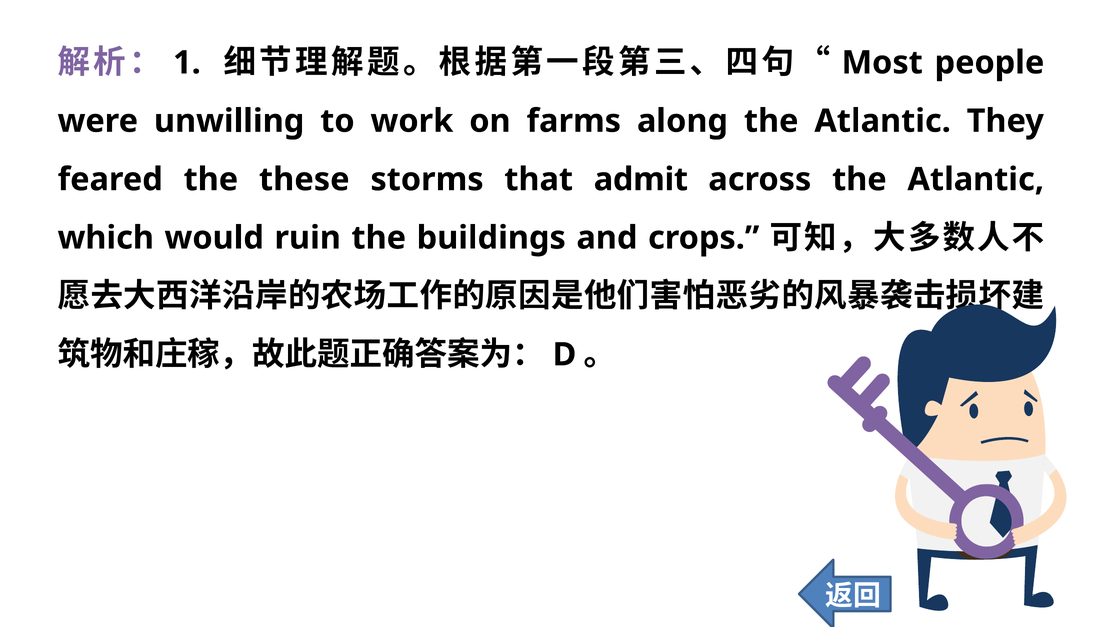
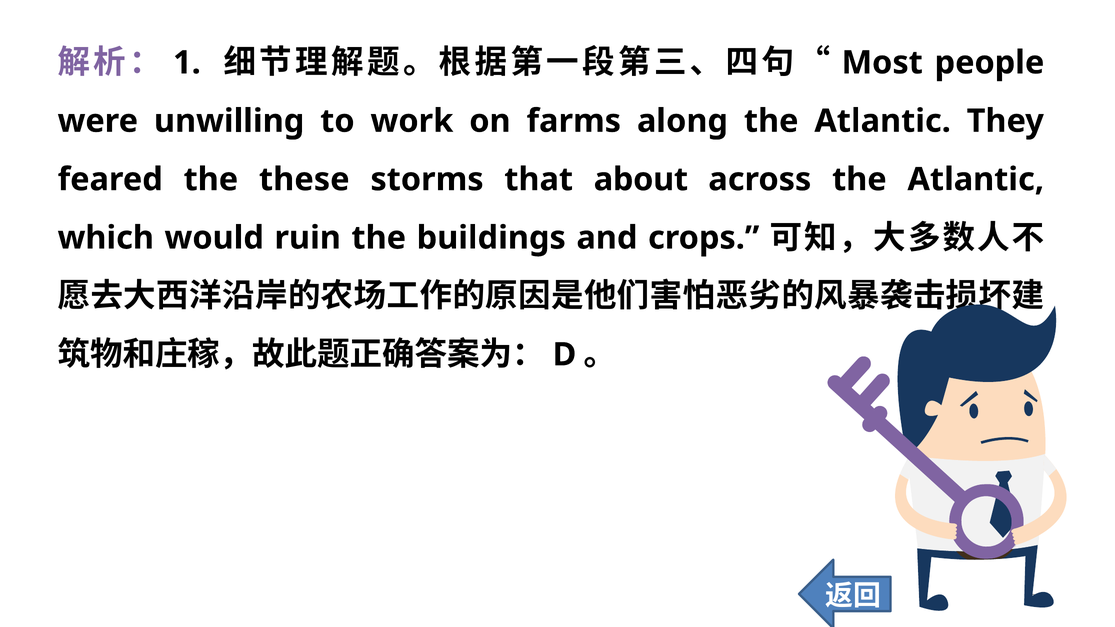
admit: admit -> about (641, 180)
